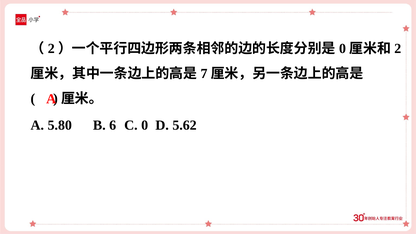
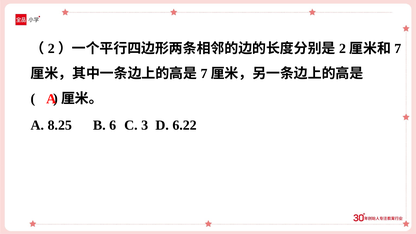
0: 0 -> 2 (342, 48)
2: 2 -> 7 (398, 48)
5.80: 5.80 -> 8.25 (60, 125)
C 0: 0 -> 3 (145, 125)
5.62: 5.62 -> 6.22 (185, 125)
